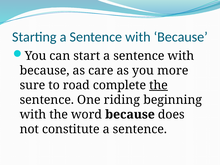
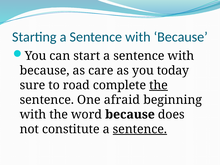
more: more -> today (173, 70)
riding: riding -> afraid (122, 100)
sentence underline: none -> present (140, 129)
